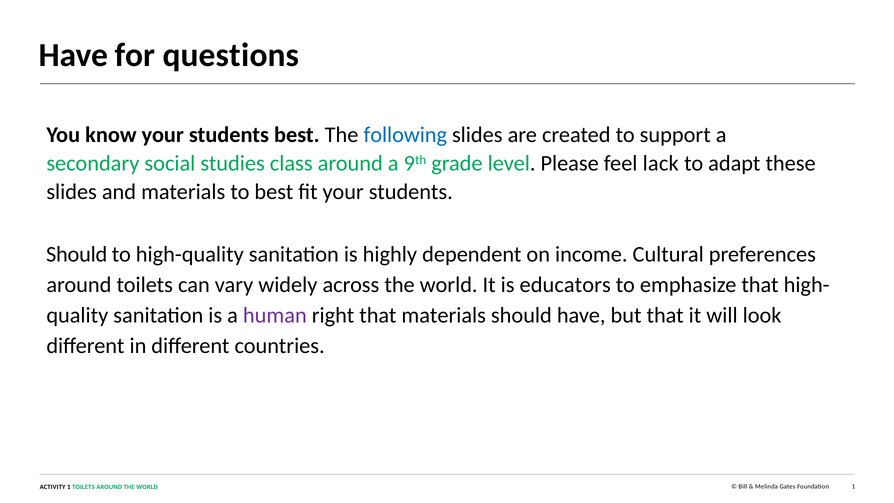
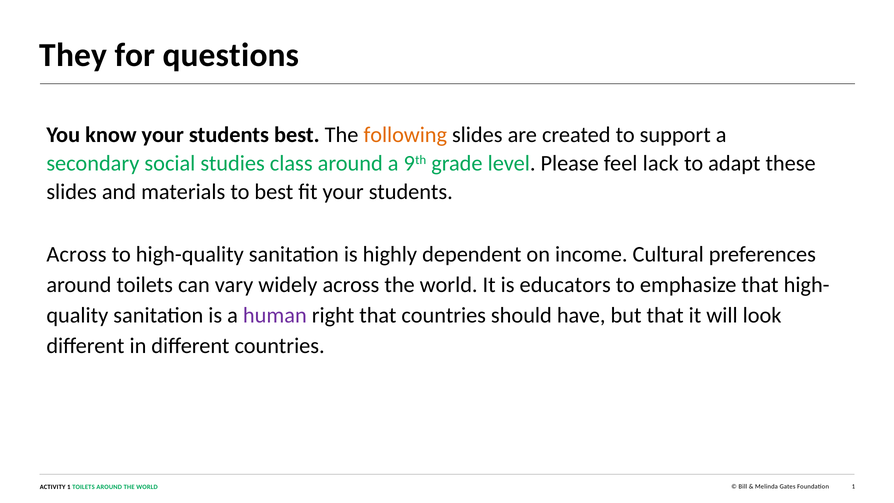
Have: Have -> They (73, 55)
following colour: blue -> orange (405, 135)
Should: Should -> Across (76, 254)
that materials: materials -> countries (444, 315)
